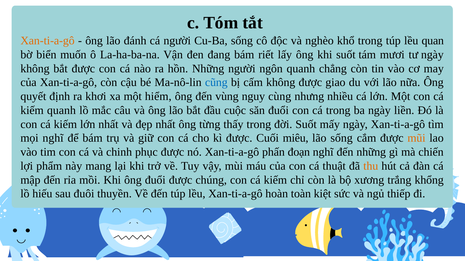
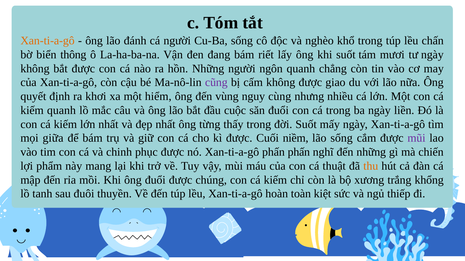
quan: quan -> chấn (433, 41)
muốn: muốn -> thông (73, 55)
cũng colour: blue -> purple (216, 83)
mọi nghĩ: nghĩ -> giữa (53, 138)
miêu: miêu -> niềm (296, 138)
mũi colour: orange -> purple (416, 138)
phấn đoạn: đoạn -> phấn (299, 152)
hiếu: hiếu -> tanh (42, 194)
